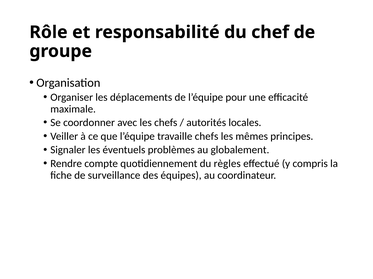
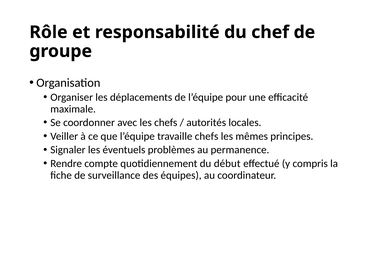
globalement: globalement -> permanence (240, 150)
règles: règles -> début (227, 164)
